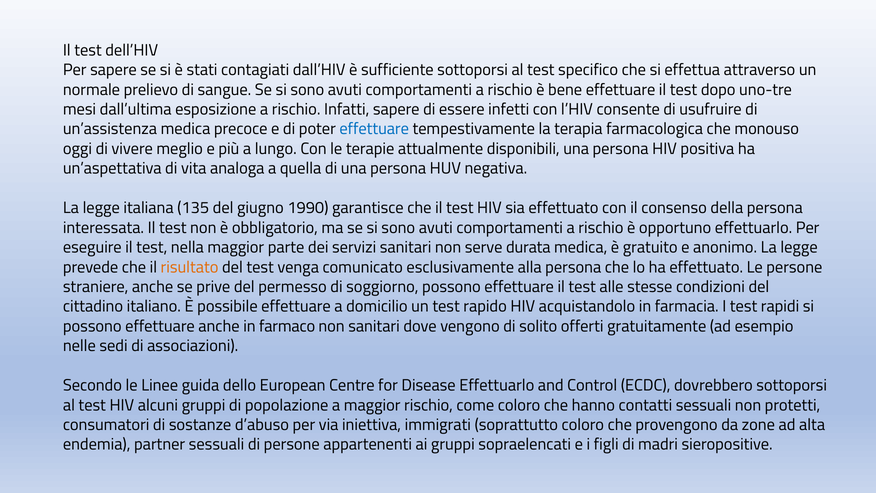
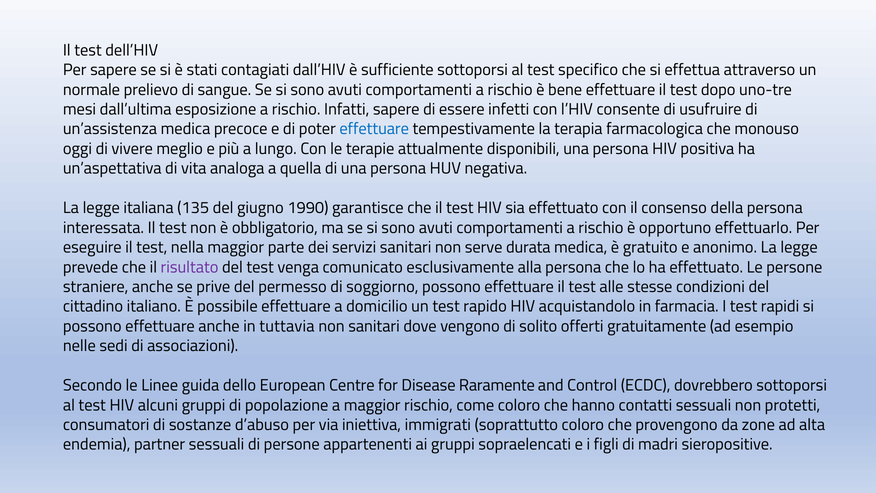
risultato colour: orange -> purple (190, 267)
farmaco: farmaco -> tuttavia (287, 326)
Disease Effettuarlo: Effettuarlo -> Raramente (497, 385)
